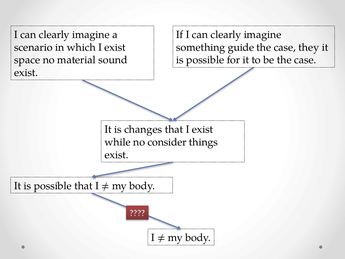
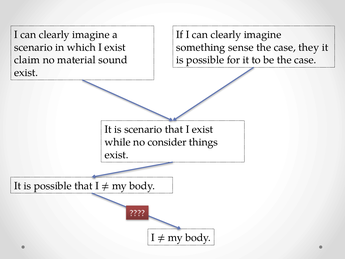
guide: guide -> sense (241, 47)
space: space -> claim (27, 60)
is changes: changes -> scenario (143, 129)
